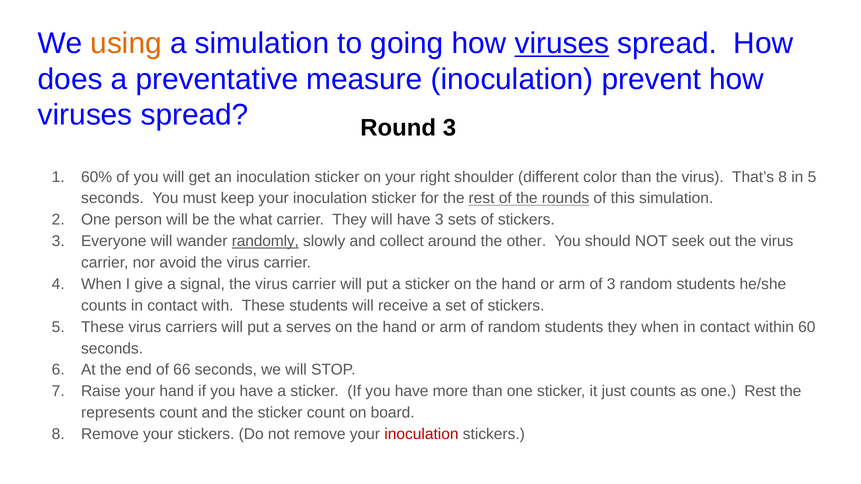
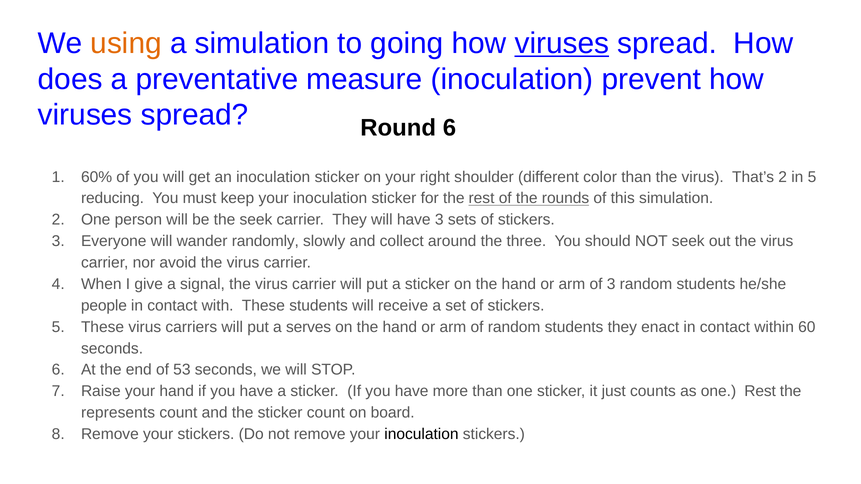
Round 3: 3 -> 6 (449, 128)
That’s 8: 8 -> 2 (783, 177)
seconds: seconds -> reducing (113, 198)
the what: what -> seek (256, 220)
randomly underline: present -> none (265, 241)
other: other -> three (526, 241)
counts: counts -> people (104, 306)
they when: when -> enact (660, 327)
66: 66 -> 53 (182, 370)
inoculation colour: red -> black (421, 434)
